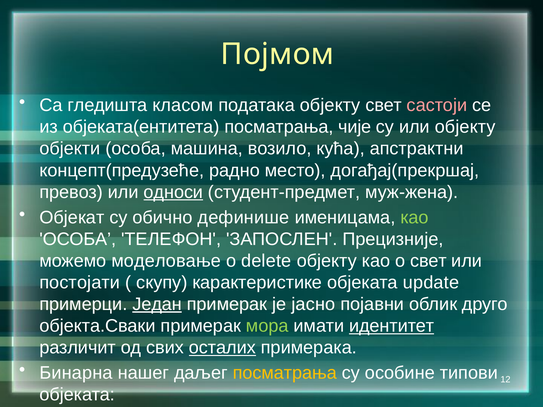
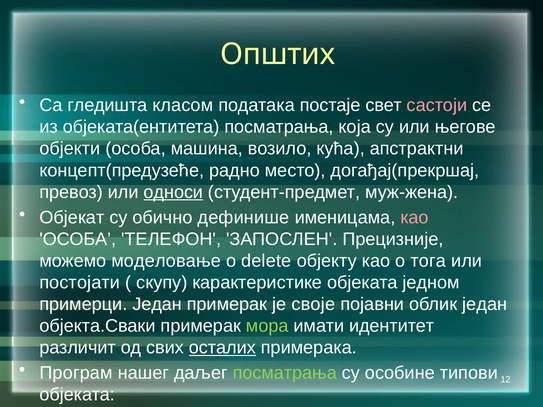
Појмом: Појмом -> Општих (278, 54)
података објекту: објекту -> постаје (330, 105)
чије: чије -> која (355, 127)
или објекту: објекту -> његове (465, 127)
као colour: light green -> pink (415, 218)
о свет: свет -> тога (428, 261)
update: update -> једном (431, 283)
Један underline: present -> none (157, 304)
јасно: јасно -> своје (313, 304)
облик друго: друго -> један (485, 304)
идентитет underline: present -> none (392, 326)
Бинарна: Бинарна -> Програм (76, 373)
посматрања colour: yellow -> light green (285, 373)
